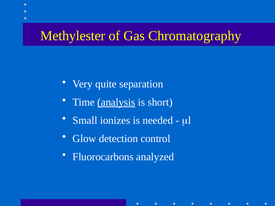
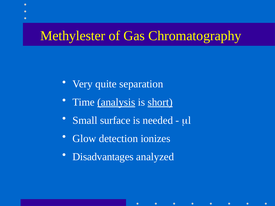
short underline: none -> present (160, 102)
ionizes: ionizes -> surface (115, 121)
control: control -> ionizes (156, 139)
Fluorocarbons: Fluorocarbons -> Disadvantages (103, 157)
